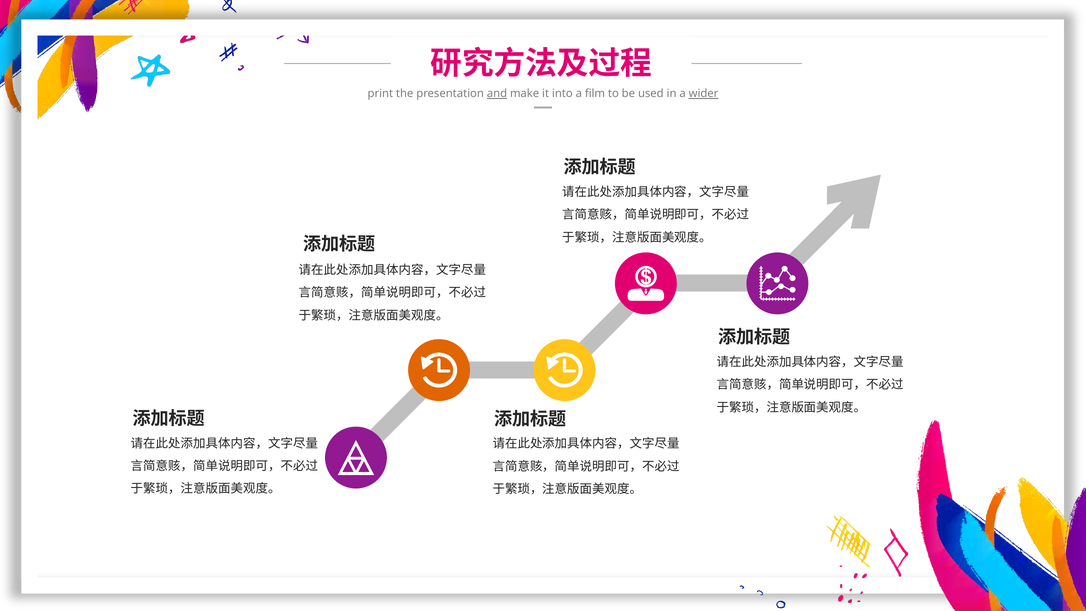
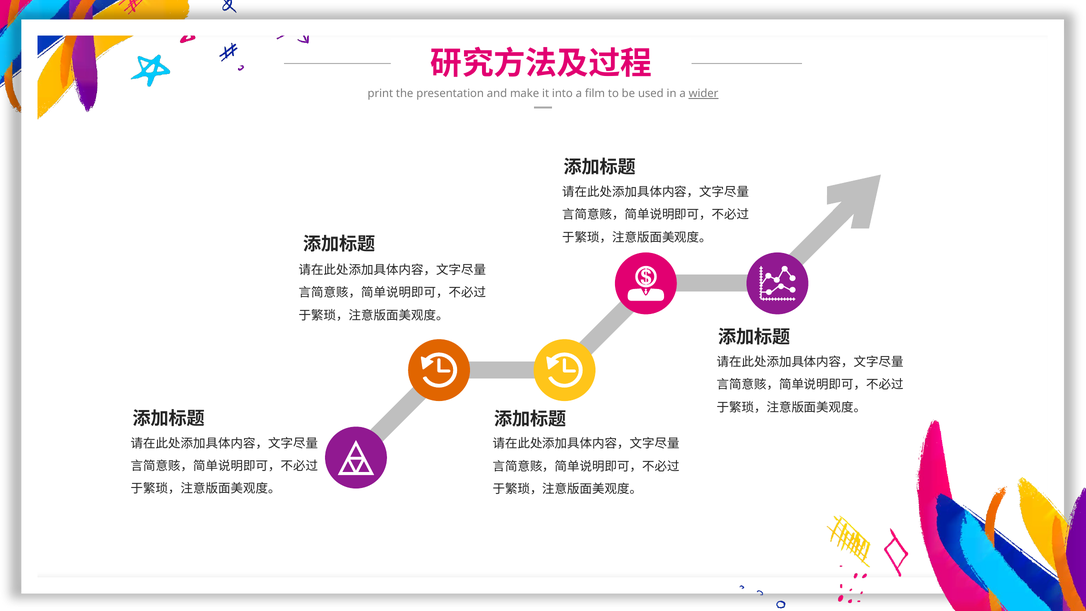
and underline: present -> none (497, 94)
